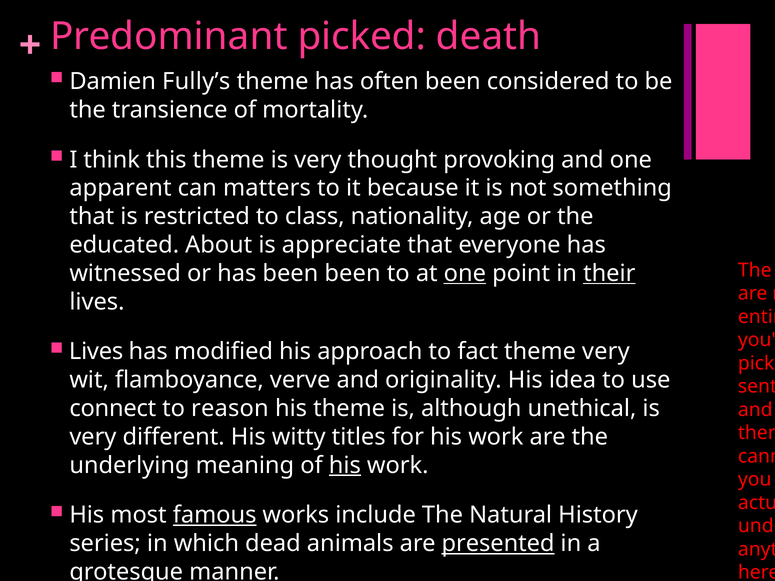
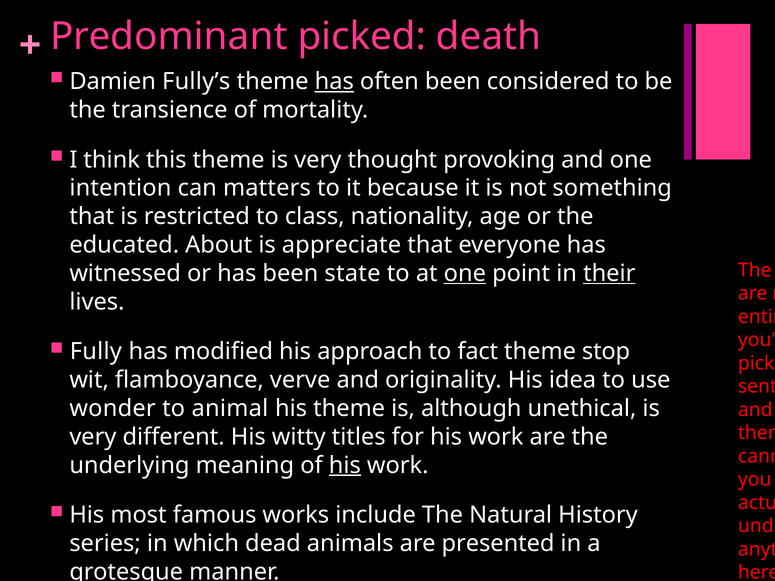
has underline: none -> present (334, 81)
apparent: apparent -> intention (120, 188)
been been: been -> state (352, 273)
Lives: Lives -> Fully (96, 352)
theme very: very -> stop (606, 352)
connect: connect -> wonder (113, 409)
reason: reason -> animal (230, 409)
famous underline: present -> none (215, 515)
presented underline: present -> none (498, 544)
